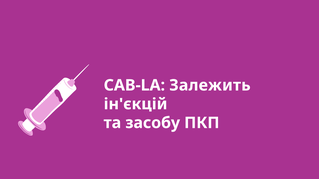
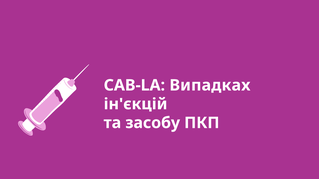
Залежить: Залежить -> Випадках (210, 85)
